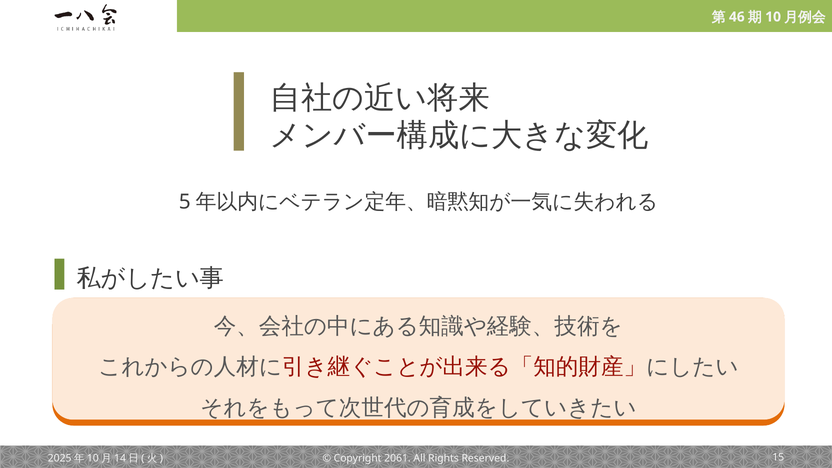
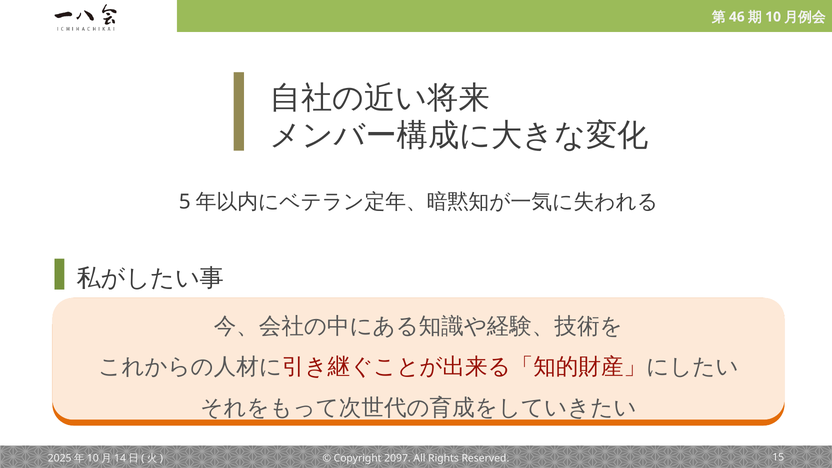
2061: 2061 -> 2097 (397, 458)
